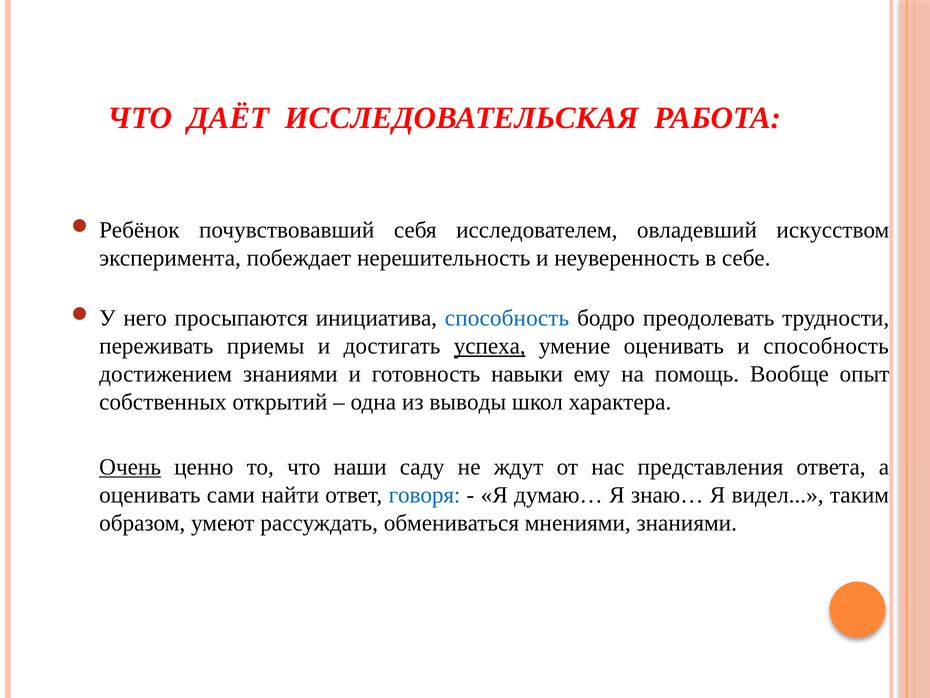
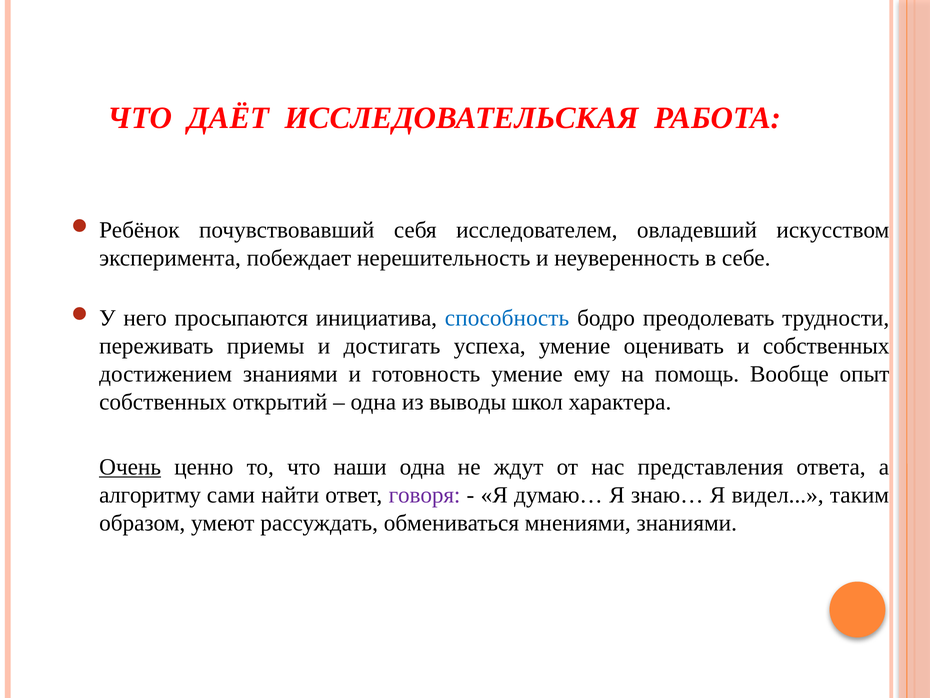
успеха underline: present -> none (490, 346)
и способность: способность -> собственных (826, 346)
готовность навыки: навыки -> умение (527, 374)
наши саду: саду -> одна (422, 467)
оценивать: оценивать -> алгоритму (150, 495)
говоря colour: blue -> purple (425, 495)
